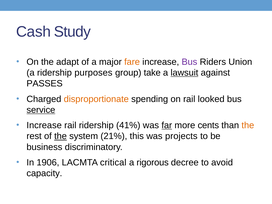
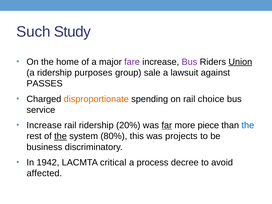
Cash: Cash -> Such (33, 32)
adapt: adapt -> home (68, 62)
fare colour: orange -> purple (132, 62)
Union underline: none -> present (240, 62)
take: take -> sale (152, 73)
lawsuit underline: present -> none (184, 73)
looked: looked -> choice (211, 99)
service underline: present -> none (41, 110)
41%: 41% -> 20% (128, 125)
cents: cents -> piece (208, 125)
the colour: orange -> blue (248, 125)
21%: 21% -> 80% (114, 136)
1906: 1906 -> 1942 (48, 162)
rigorous: rigorous -> process (153, 162)
capacity: capacity -> affected (44, 173)
